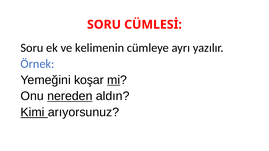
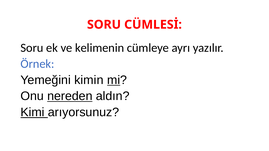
koşar: koşar -> kimin (89, 80)
